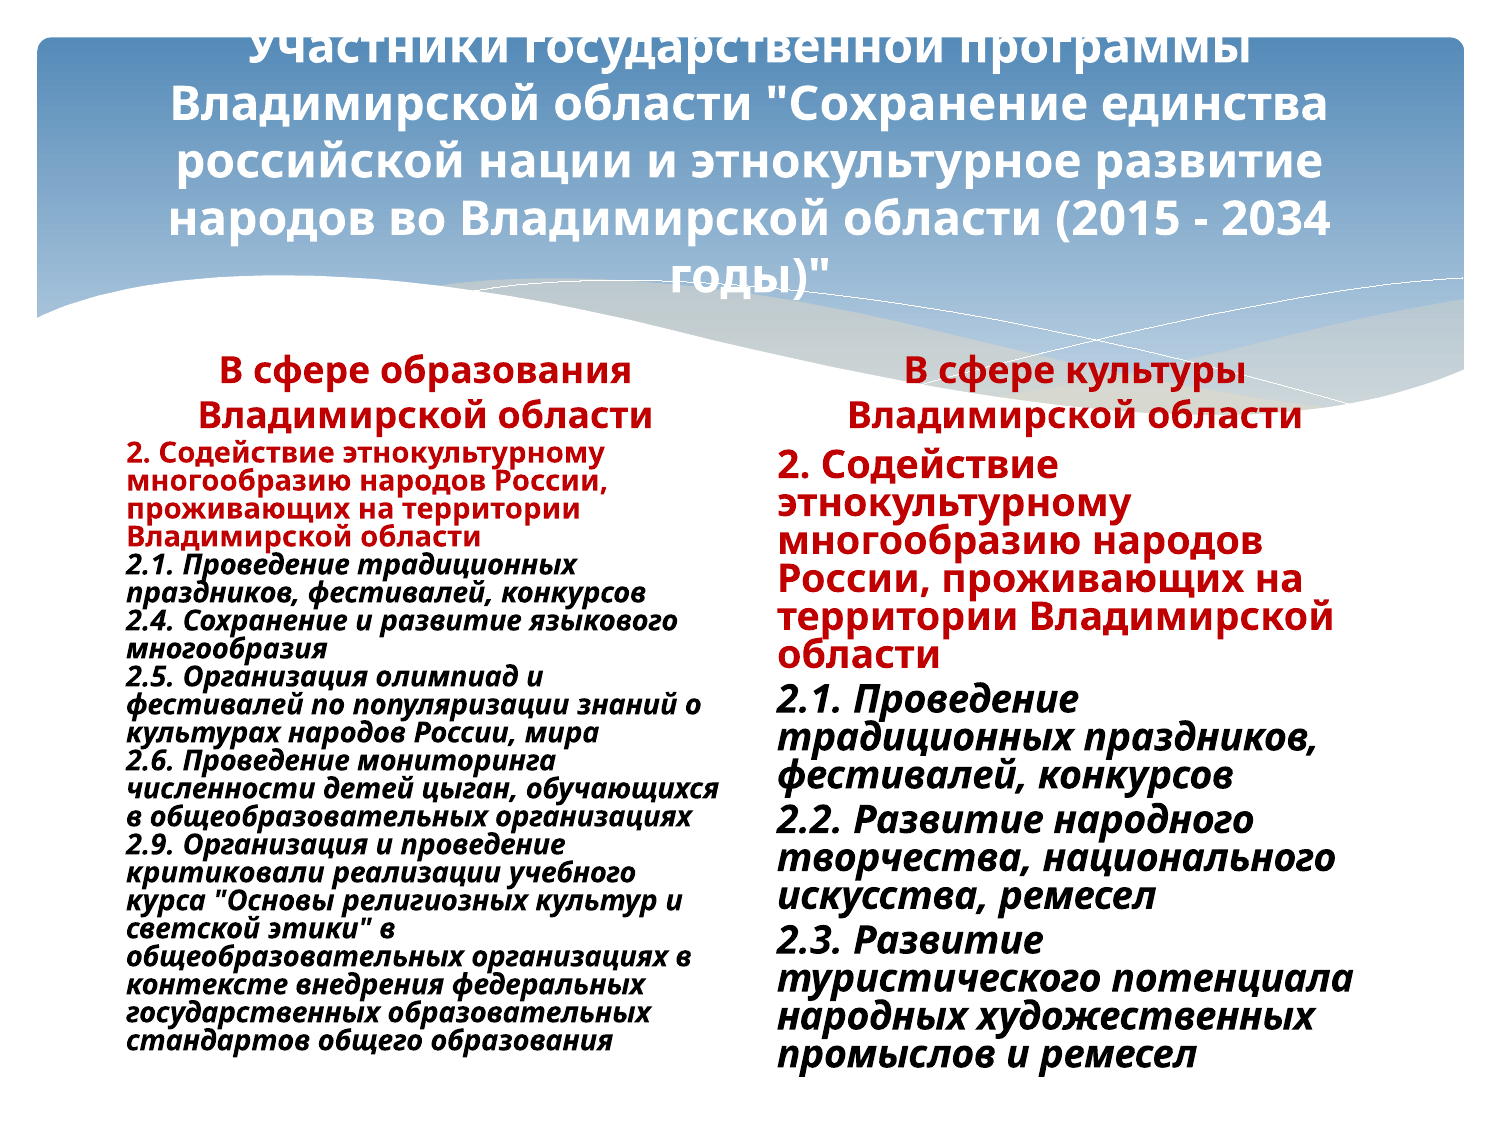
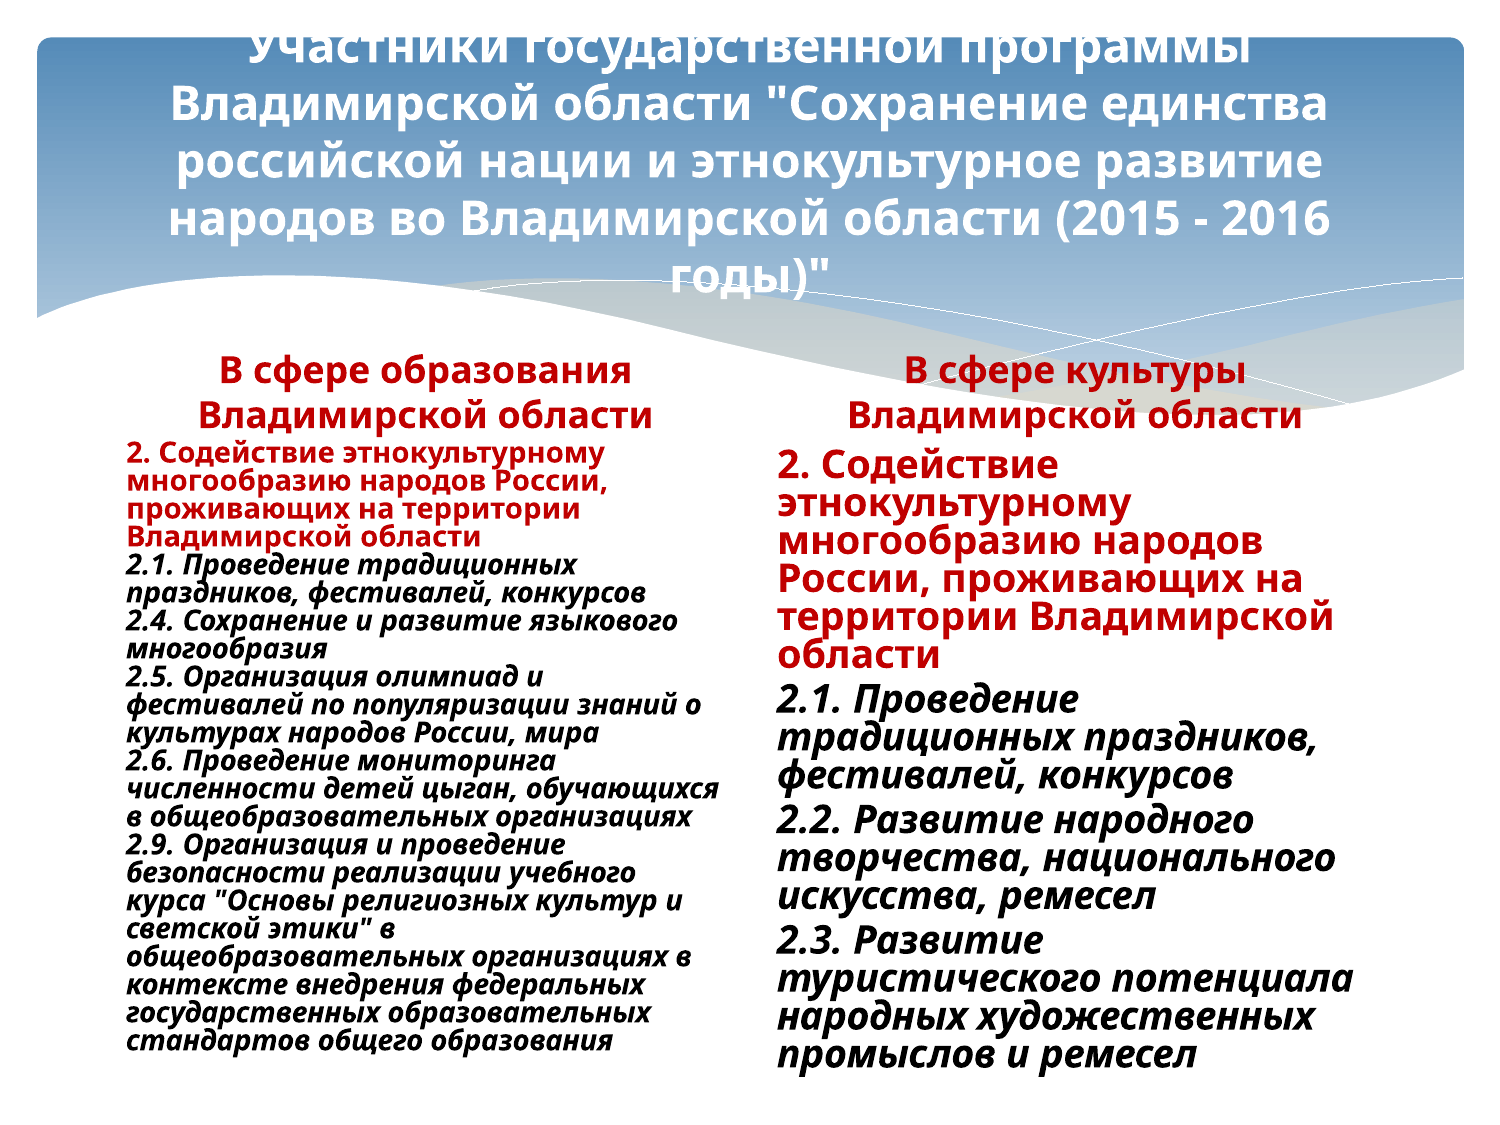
2034: 2034 -> 2016 (1276, 219)
критиковали: критиковали -> безопасности (226, 873)
